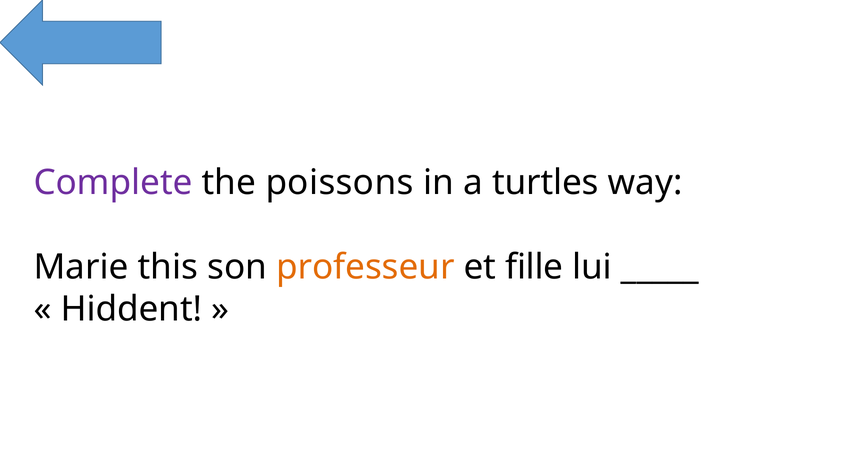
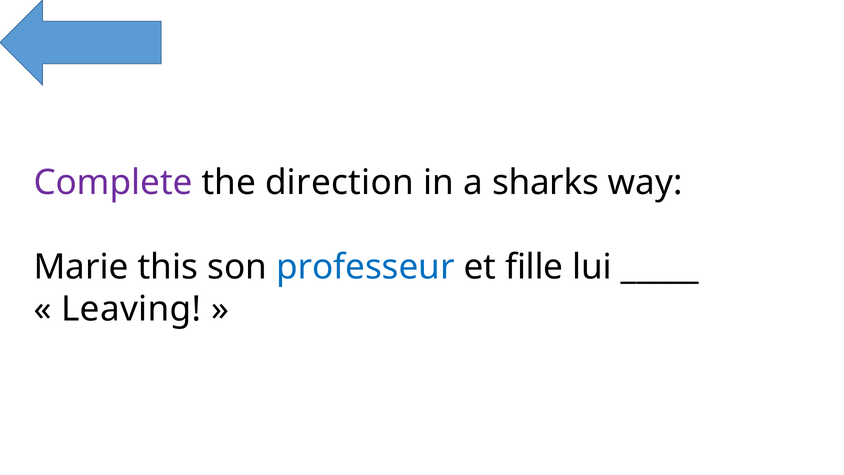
poissons: poissons -> direction (340, 183)
turtles: turtles -> sharks (546, 183)
professeur colour: orange -> blue (365, 267)
Hiddent: Hiddent -> Leaving (131, 309)
